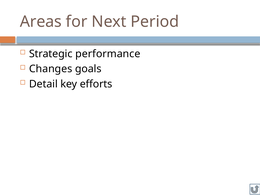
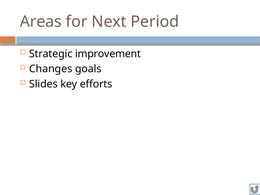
performance: performance -> improvement (108, 54)
Detail: Detail -> Slides (43, 84)
